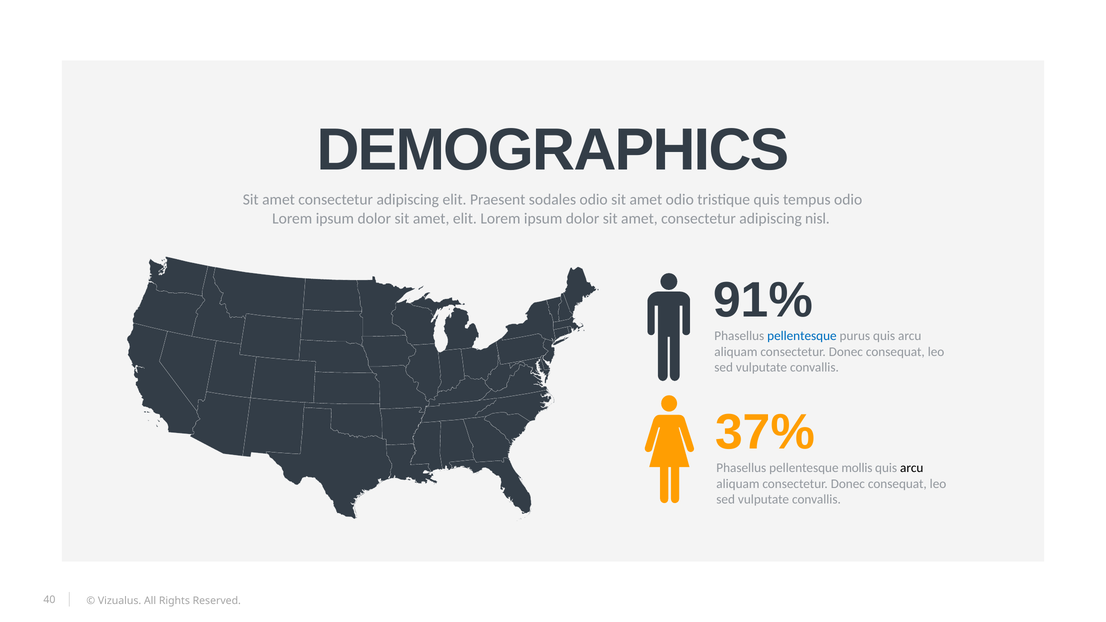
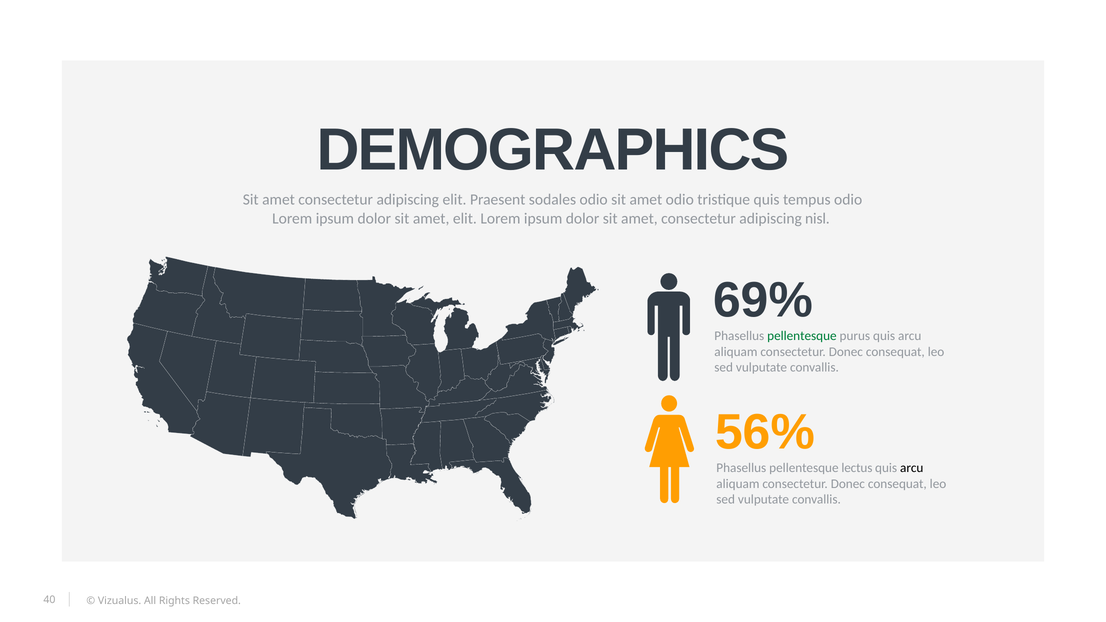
91%: 91% -> 69% (763, 300)
pellentesque colour: blue -> green (802, 336)
37%: 37% -> 56% (765, 432)
mollis: mollis -> lectus (857, 468)
